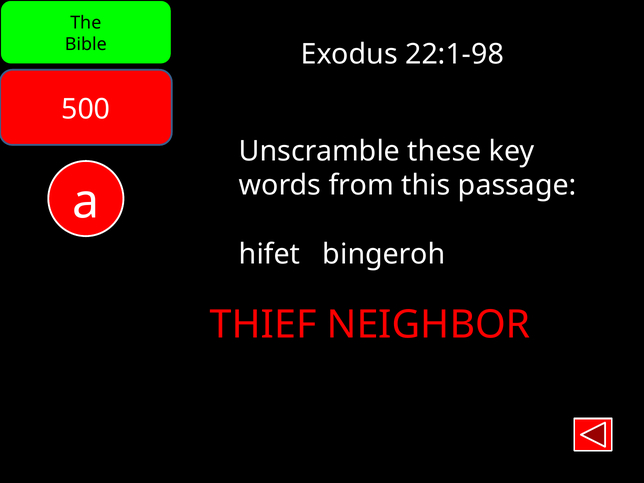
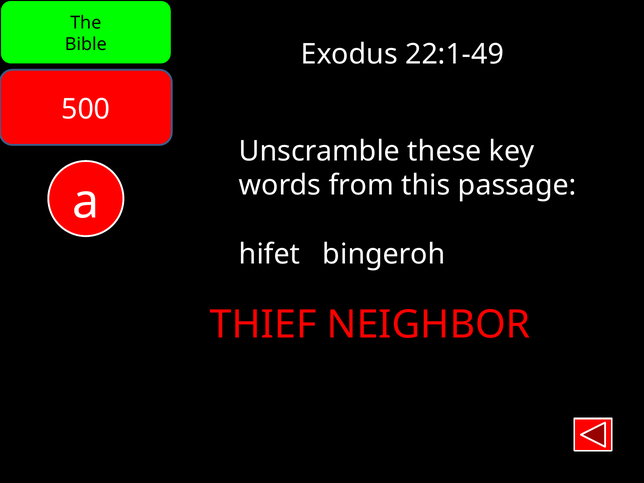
22:1-98: 22:1-98 -> 22:1-49 (455, 55)
